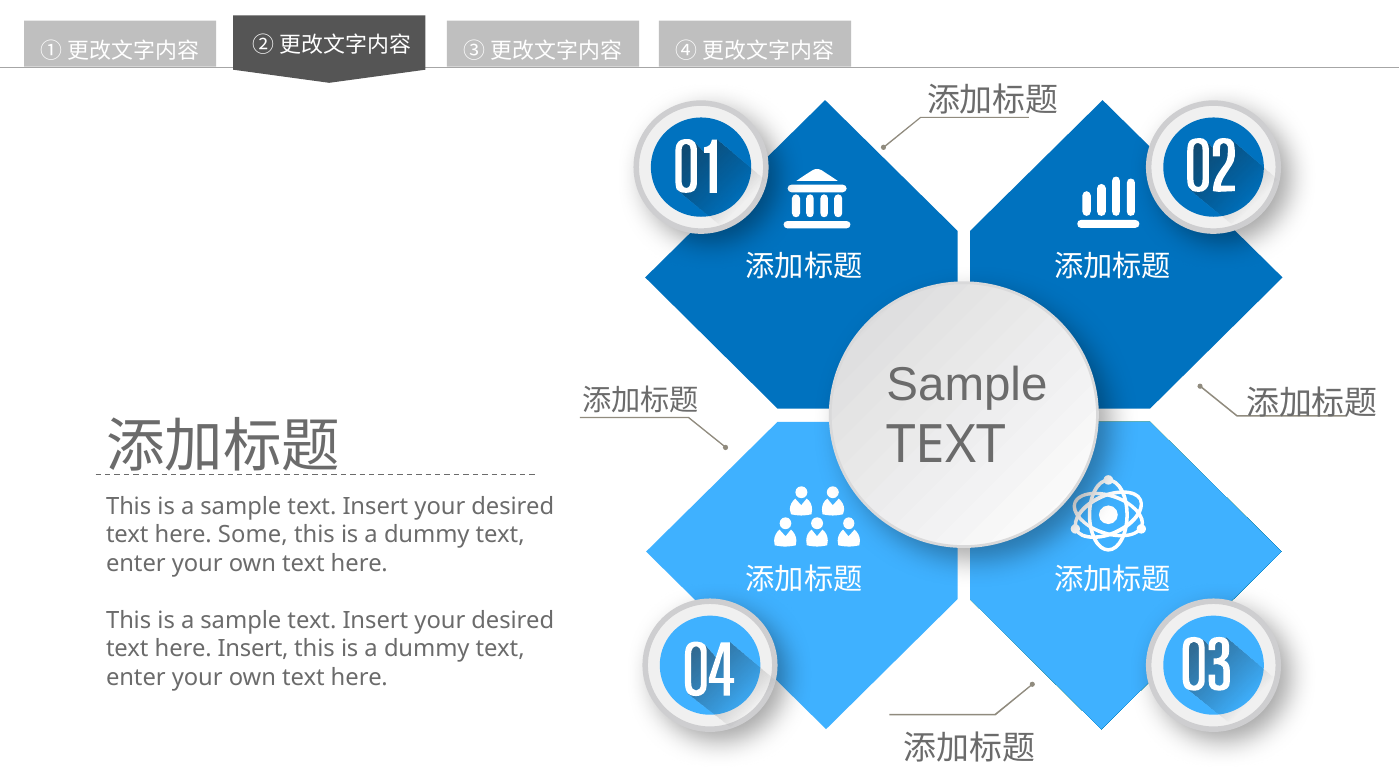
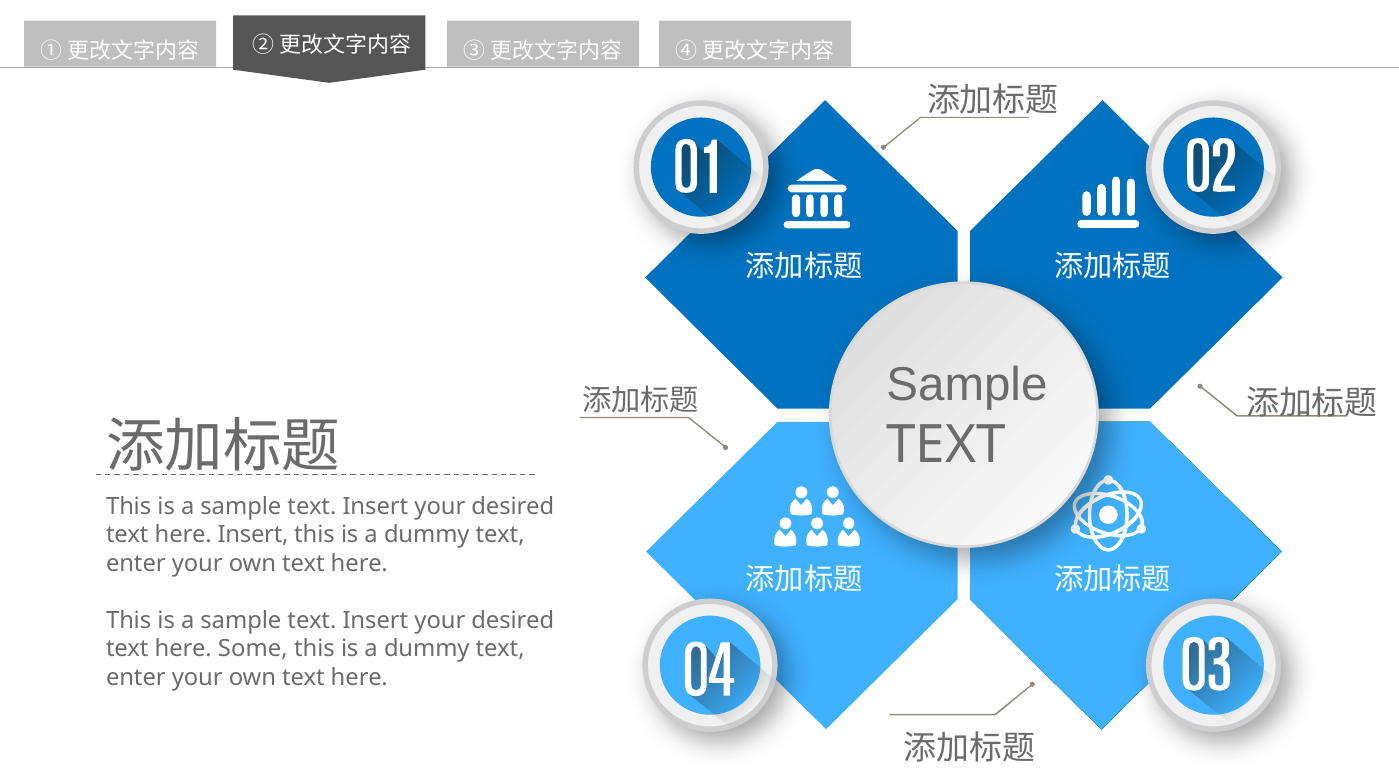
here Some: Some -> Insert (253, 535)
here Insert: Insert -> Some (253, 649)
